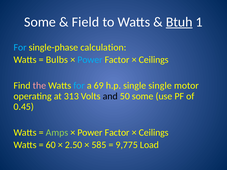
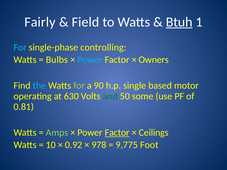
Some: Some -> Fairly (40, 22)
calculation: calculation -> controlling (103, 47)
Ceilings: Ceilings -> Owners (154, 60)
the colour: pink -> light blue (39, 86)
for colour: light blue -> light green (79, 86)
69: 69 -> 90 (99, 86)
single single: single -> based (160, 86)
313: 313 -> 630 (71, 96)
and colour: black -> green (110, 96)
0.45: 0.45 -> 0.81 (24, 107)
Factor underline: none -> present (117, 133)
60: 60 -> 10 (51, 145)
2.50: 2.50 -> 0.92 (74, 145)
585: 585 -> 978 (99, 145)
Load: Load -> Foot (149, 145)
